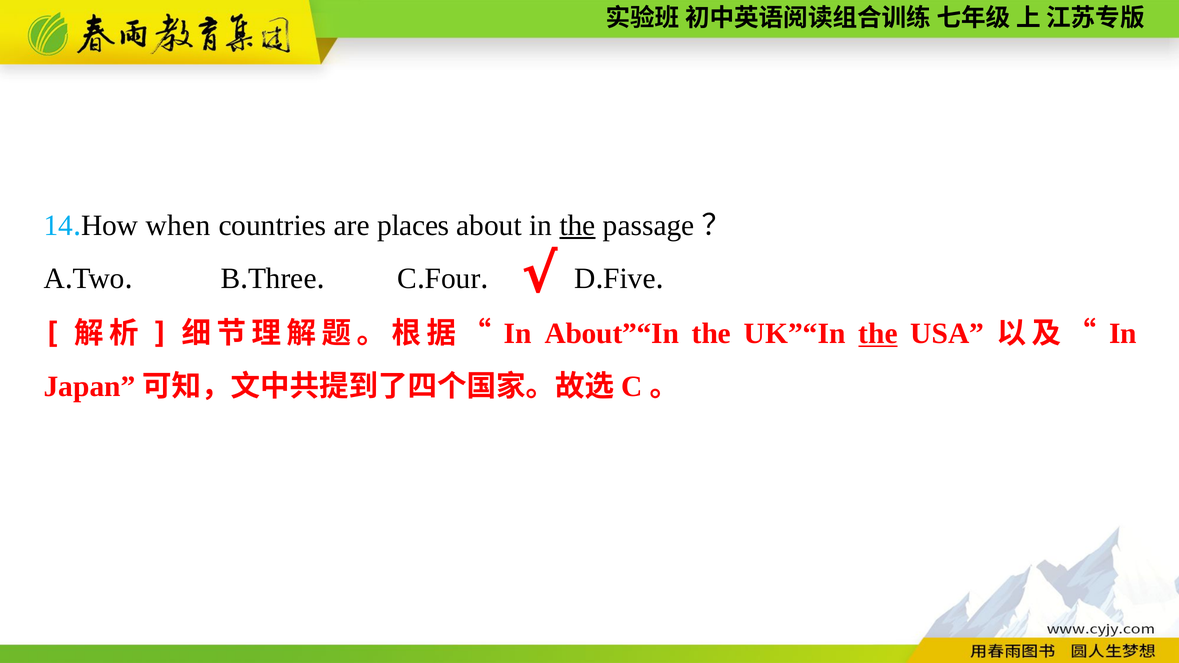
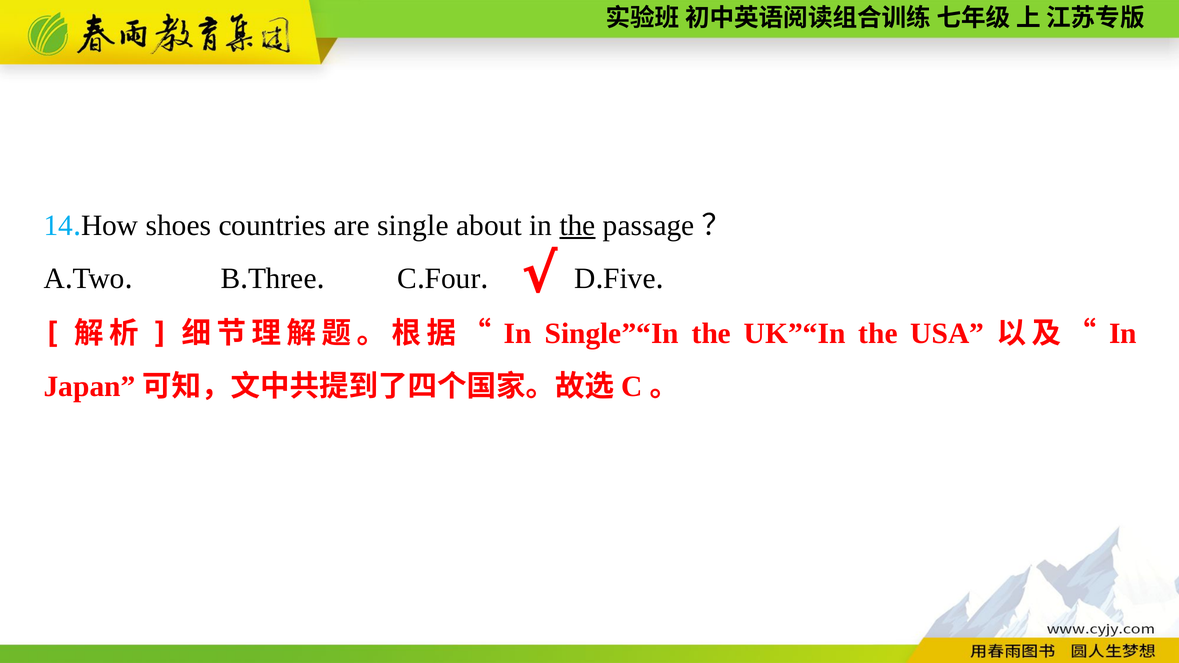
when: when -> shoes (178, 225)
places: places -> single (413, 225)
About”“In: About”“In -> Single”“In (612, 334)
the underline: present -> none (878, 334)
